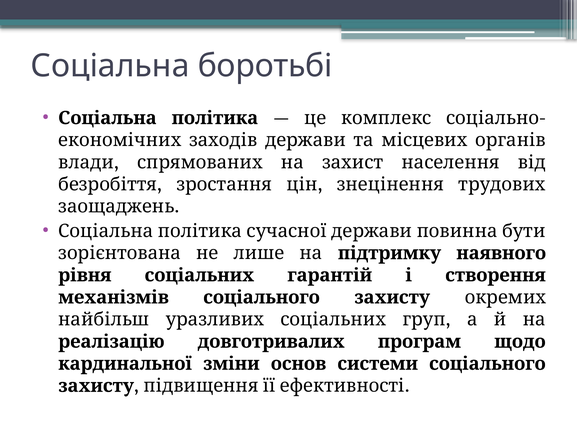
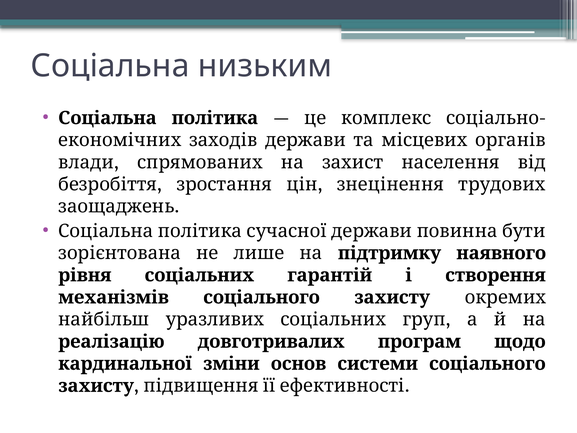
боротьбі: боротьбі -> низьким (265, 66)
